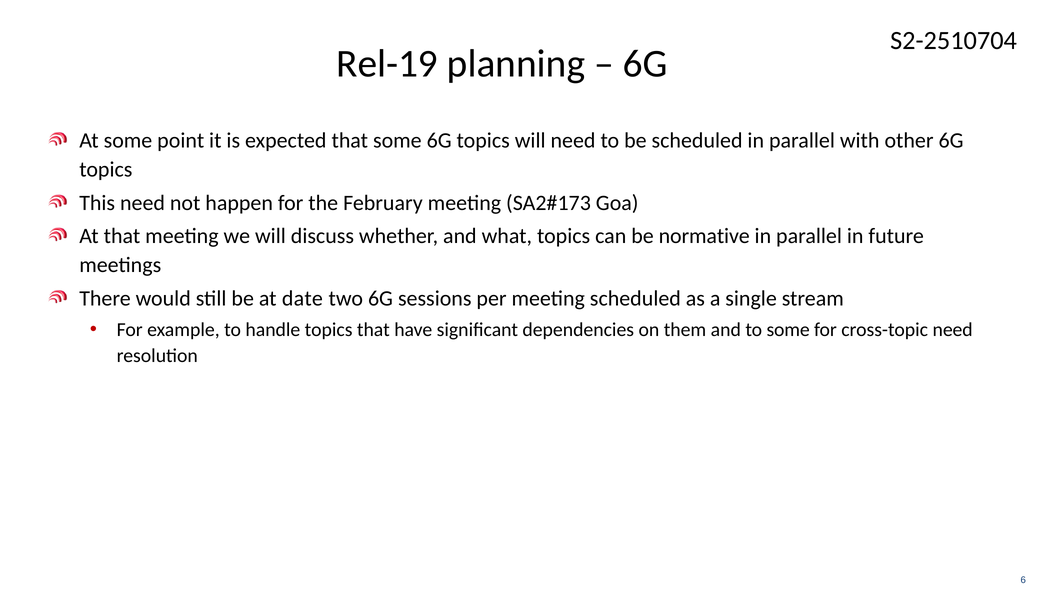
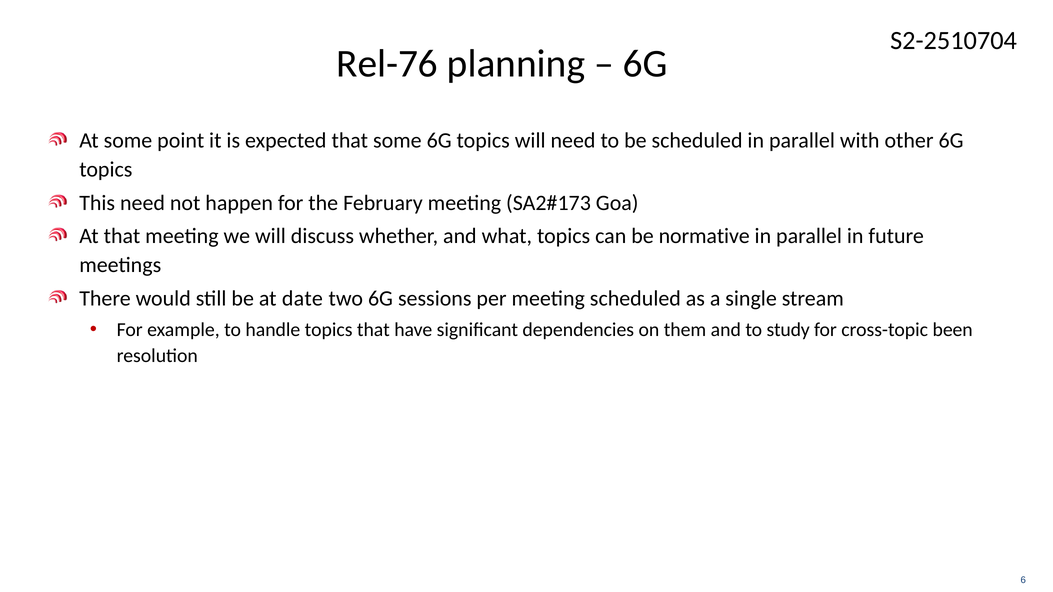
Rel-19: Rel-19 -> Rel-76 (387, 64)
to some: some -> study (788, 330)
cross-topic need: need -> been (953, 330)
